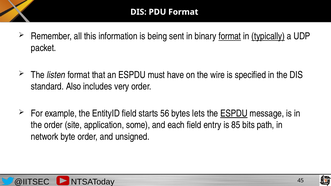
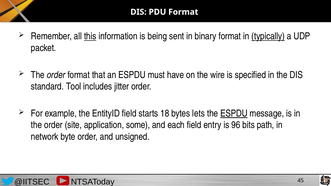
this underline: none -> present (90, 36)
format underline: present -> none (230, 36)
listen: listen -> order (56, 75)
Also: Also -> Tool (74, 87)
very: very -> jitter (122, 87)
56: 56 -> 18 (165, 114)
85: 85 -> 96 (236, 125)
